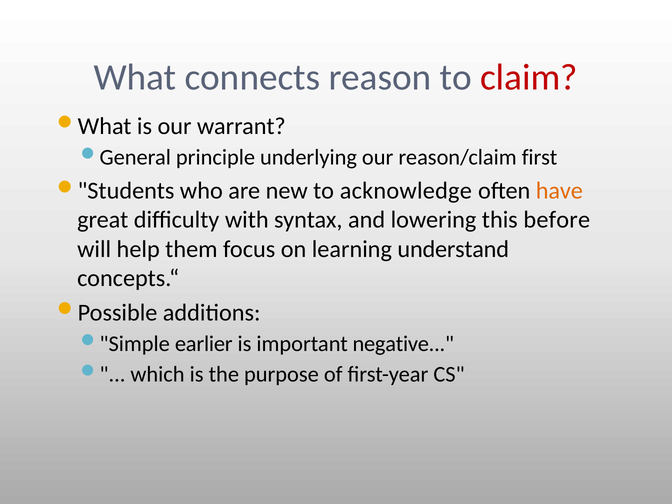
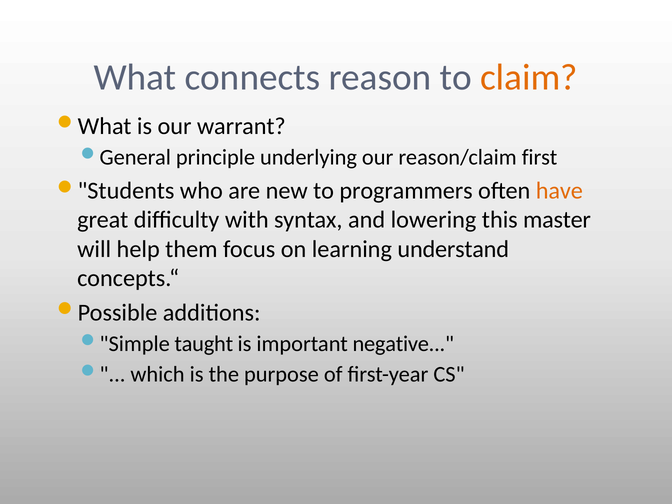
claim colour: red -> orange (529, 78)
acknowledge: acknowledge -> programmers (406, 191)
before: before -> master (557, 220)
earlier: earlier -> taught (204, 344)
